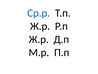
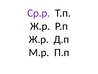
Ср.р colour: blue -> purple (39, 13)
